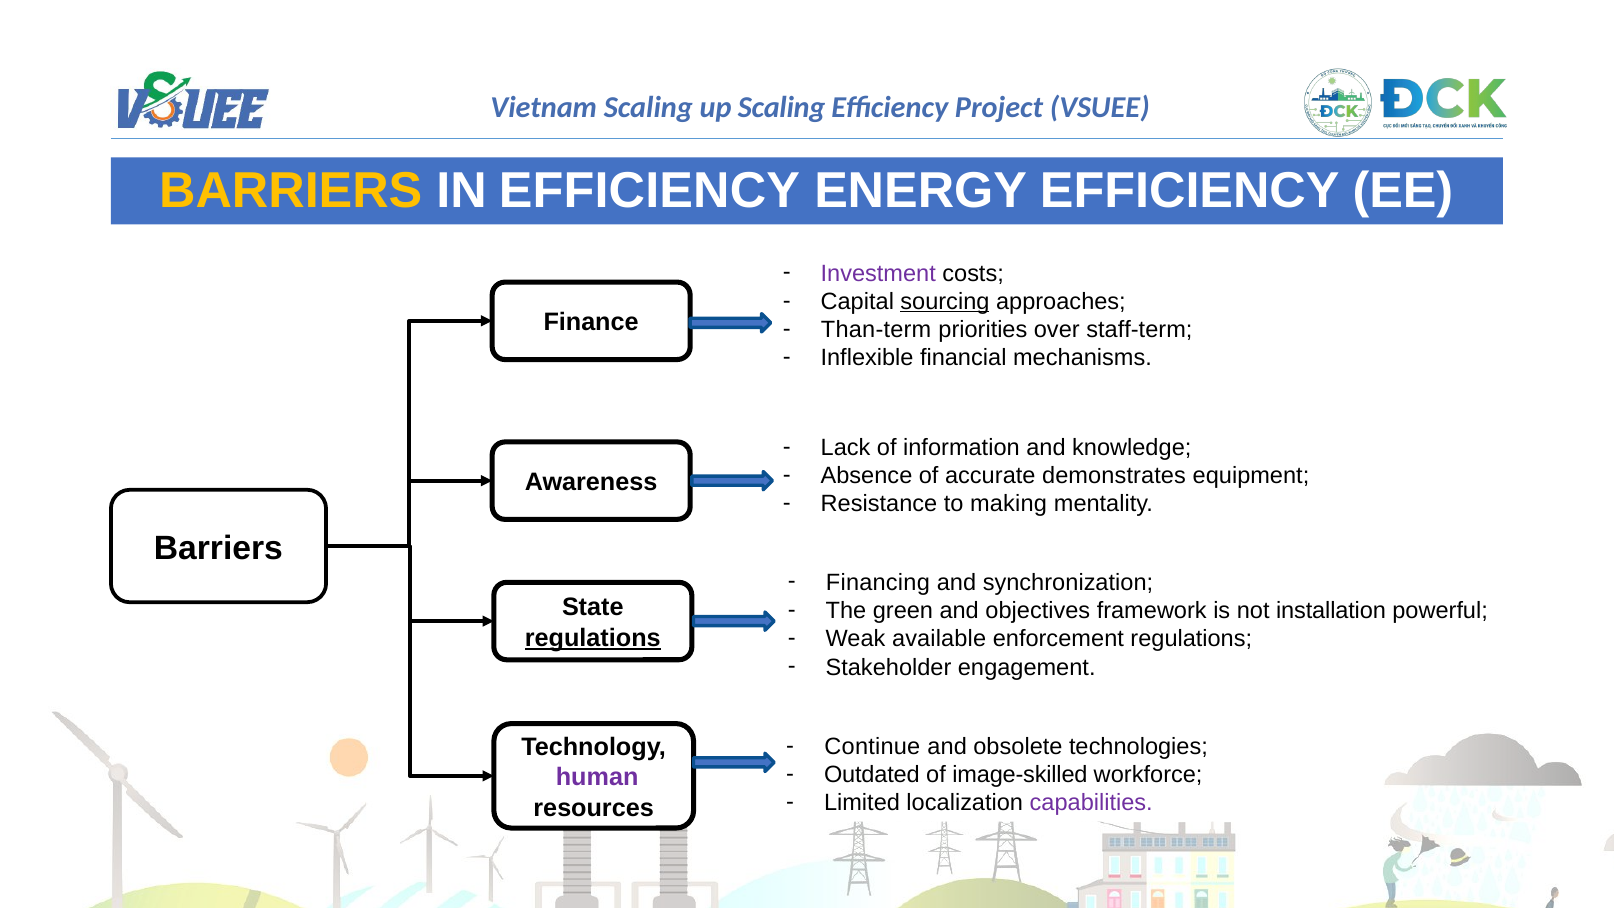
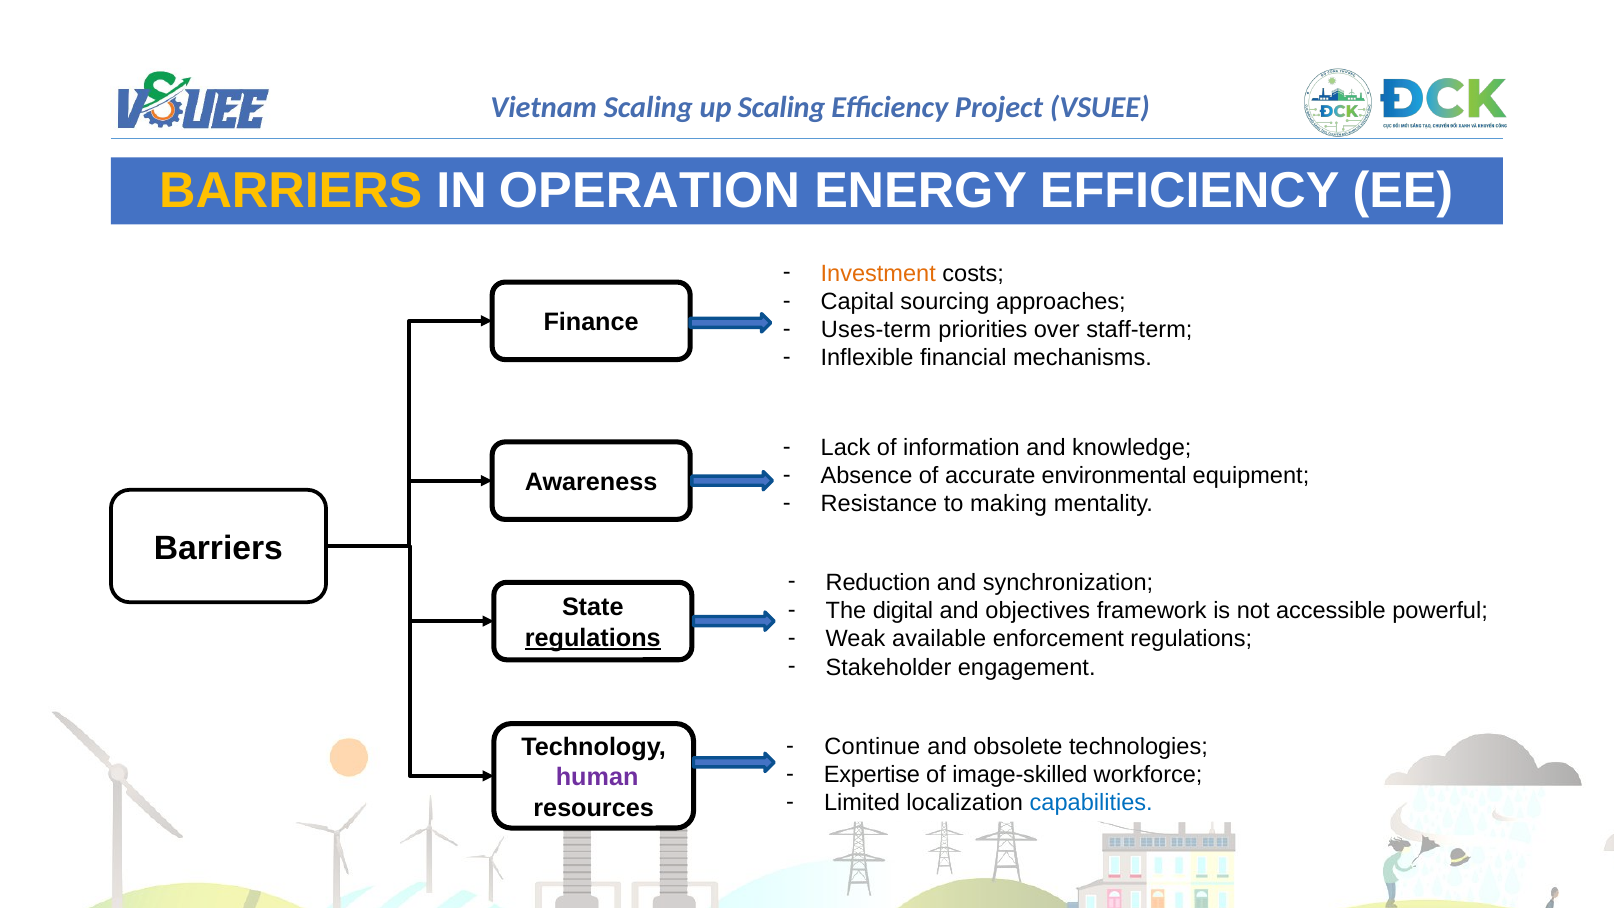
IN EFFICIENCY: EFFICIENCY -> OPERATION (649, 190)
Investment colour: purple -> orange (878, 273)
sourcing underline: present -> none (945, 301)
Than-term: Than-term -> Uses-term (876, 330)
demonstrates: demonstrates -> environmental (1114, 476)
Financing: Financing -> Reduction (878, 582)
green: green -> digital (903, 611)
installation: installation -> accessible (1331, 611)
Outdated: Outdated -> Expertise (872, 775)
capabilities colour: purple -> blue (1091, 803)
